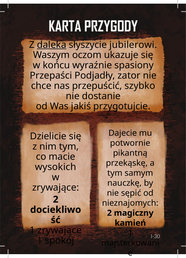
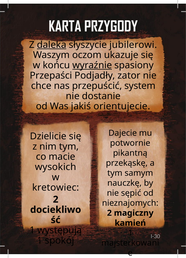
wyraźnie underline: none -> present (92, 65)
szybko: szybko -> system (140, 86)
przygotujcie: przygotujcie -> orientujecie (122, 107)
zrywające: zrywające -> kretowiec (56, 188)
1 zrywające: zrywające -> występują (60, 231)
